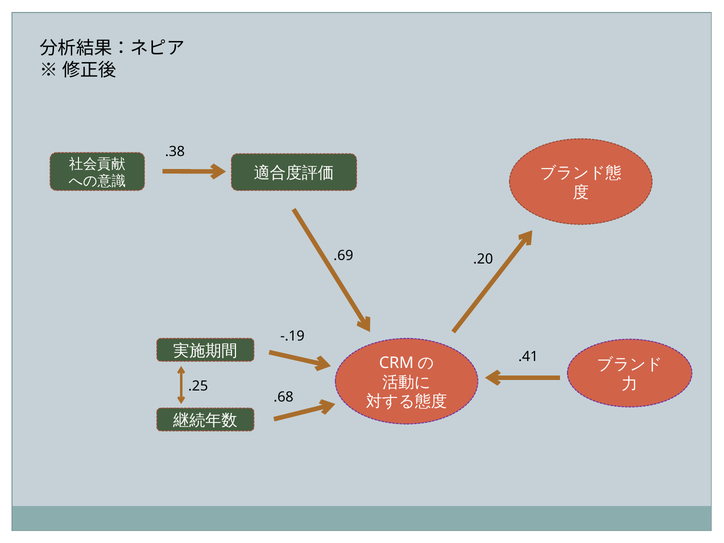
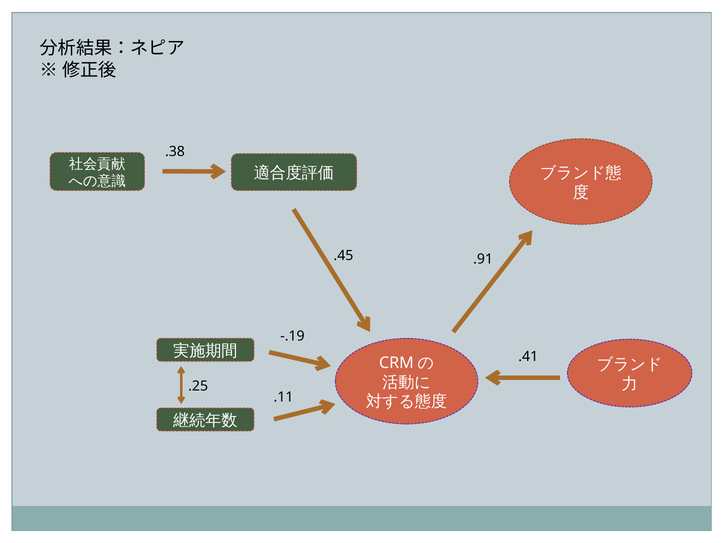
.69: .69 -> .45 (343, 255)
.20: .20 -> .91 (483, 259)
.68: .68 -> .11 (284, 397)
